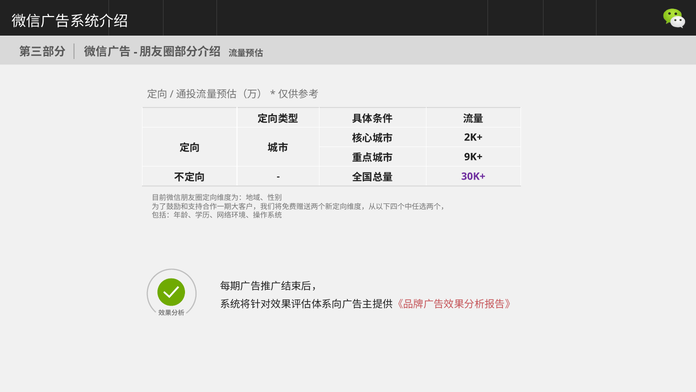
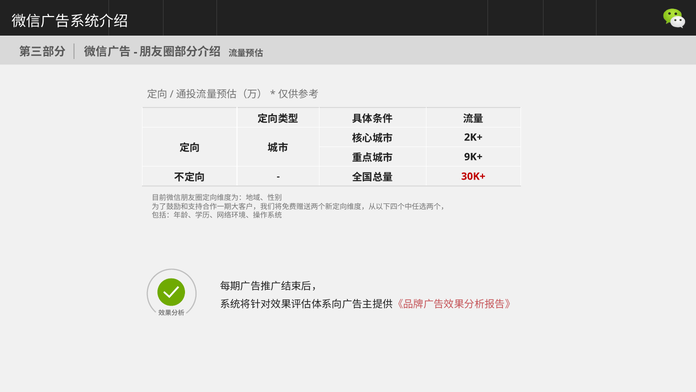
30K+ colour: purple -> red (473, 176)
